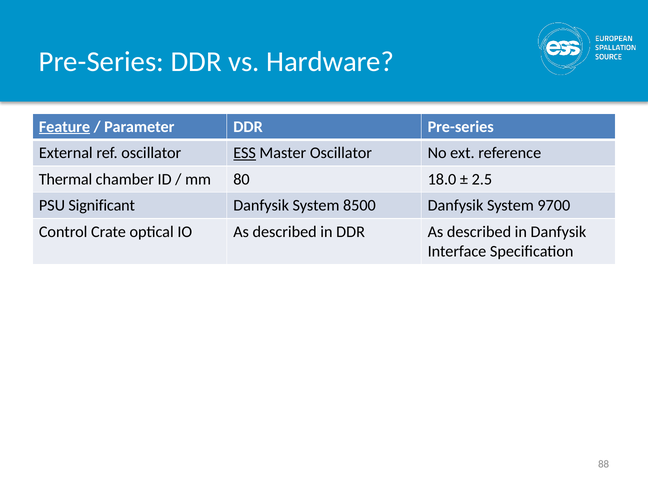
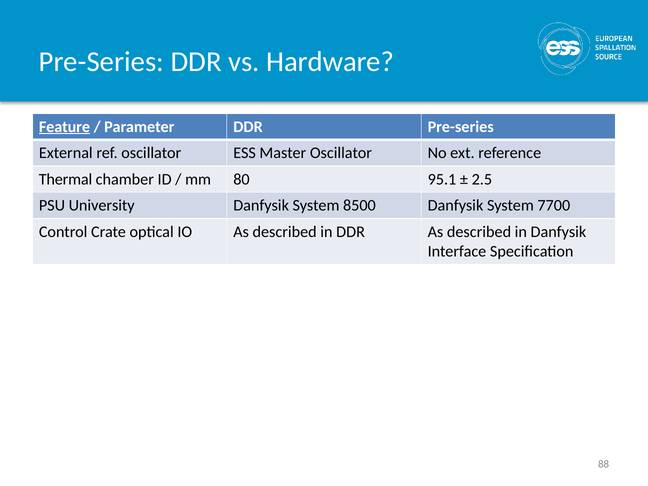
ESS underline: present -> none (245, 153)
18.0: 18.0 -> 95.1 (442, 179)
Significant: Significant -> University (102, 206)
9700: 9700 -> 7700 (554, 206)
